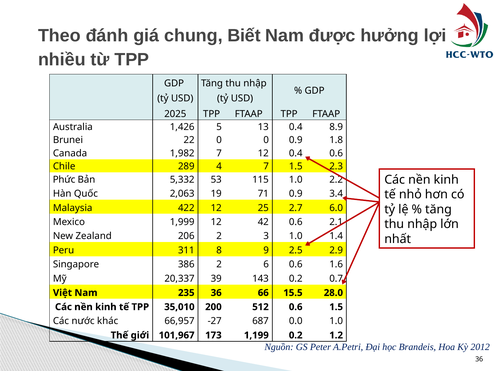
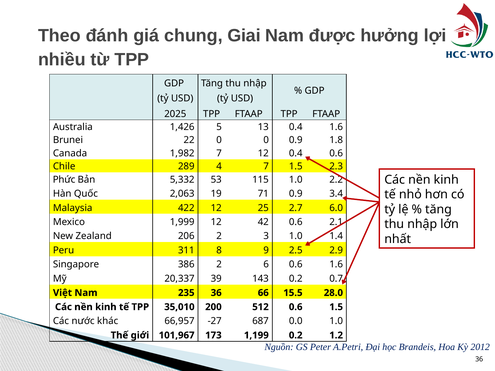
Biết: Biết -> Giai (244, 36)
0.4 8.9: 8.9 -> 1.6 (336, 127)
